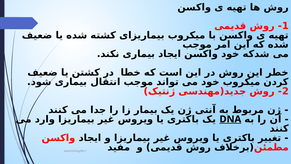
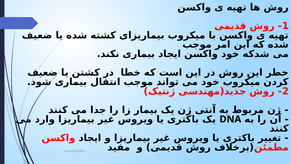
DNA underline: present -> none (230, 119)
